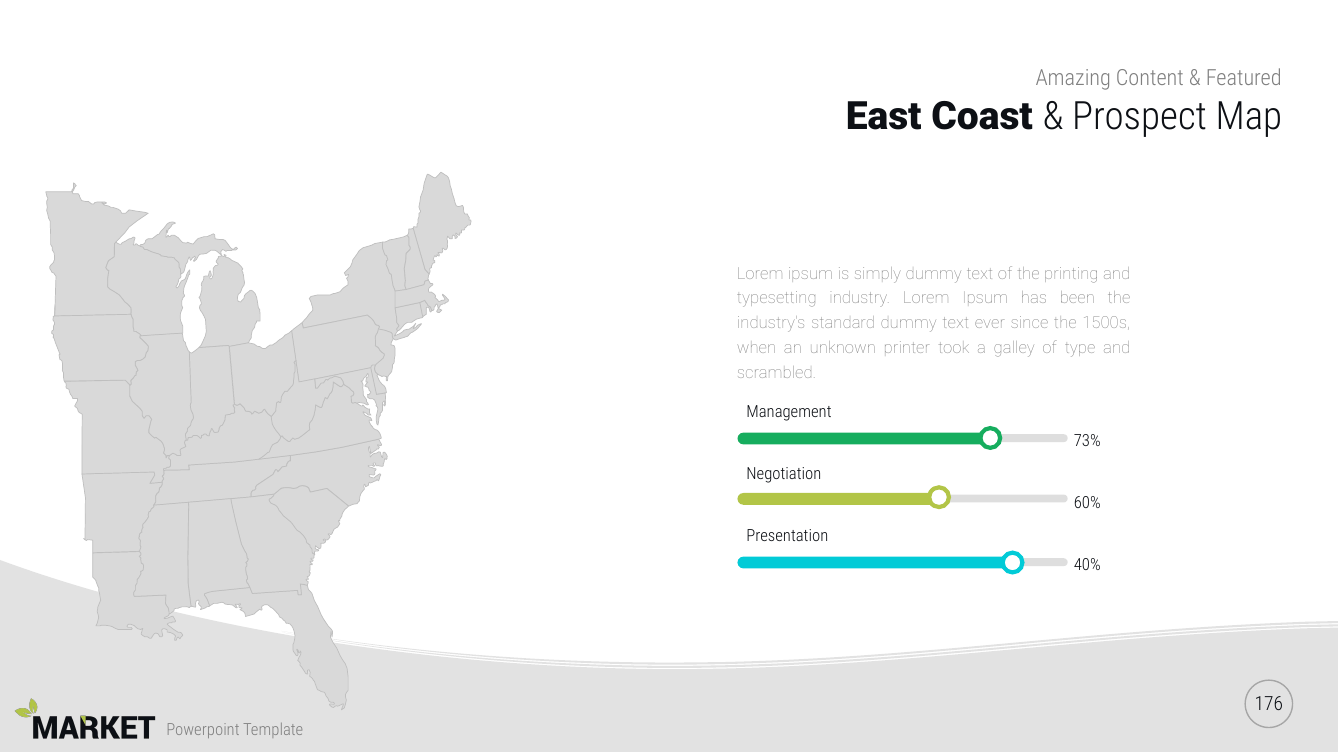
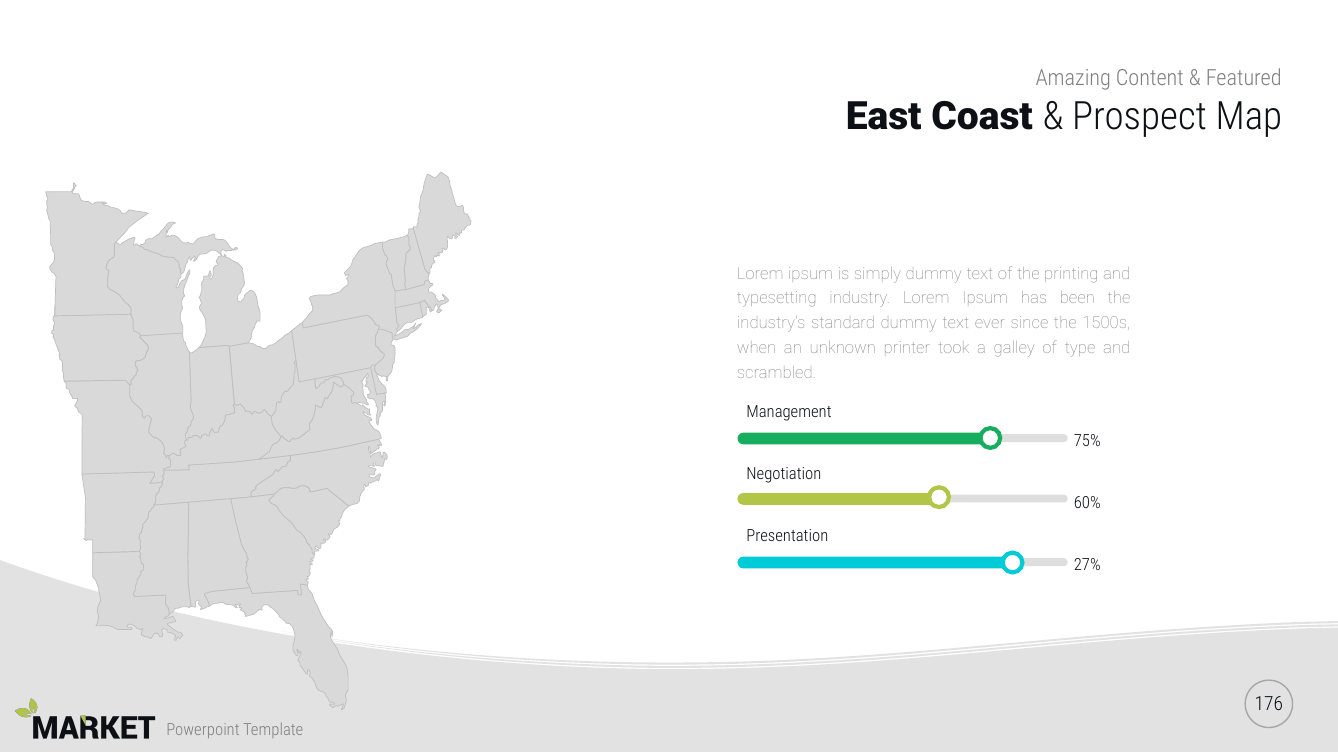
73%: 73% -> 75% (1087, 441)
40%: 40% -> 27% (1087, 565)
